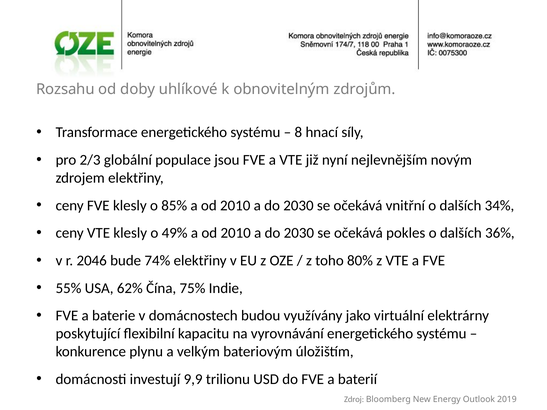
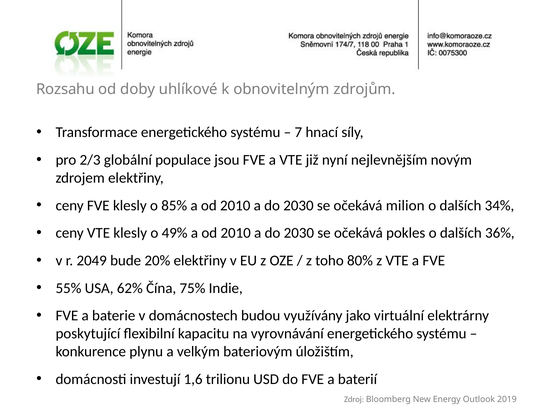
8: 8 -> 7 (298, 132)
vnitřní: vnitřní -> milion (405, 206)
2046: 2046 -> 2049 (92, 261)
74%: 74% -> 20% (157, 261)
9,9: 9,9 -> 1,6 (193, 379)
